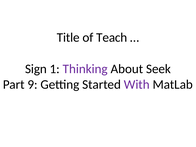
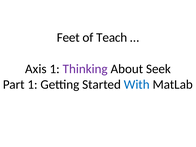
Title: Title -> Feet (68, 37)
Sign: Sign -> Axis (36, 69)
Part 9: 9 -> 1 (33, 85)
With colour: purple -> blue (137, 85)
